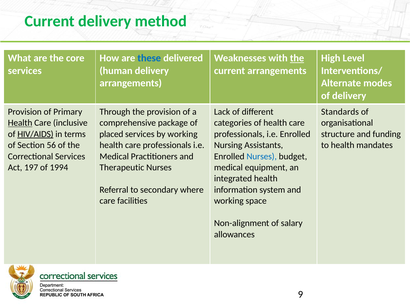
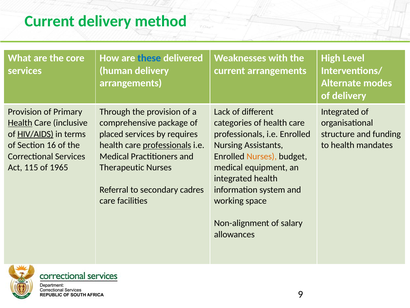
the underline: present -> none (297, 58)
Standards: Standards -> Integrated (340, 112)
by working: working -> requires (183, 134)
56: 56 -> 16 (51, 145)
professionals underline: none -> present (167, 145)
Nurses colour: blue -> orange (262, 156)
197: 197 -> 115 (31, 167)
1994: 1994 -> 1965 (59, 167)
where: where -> cadres (192, 190)
